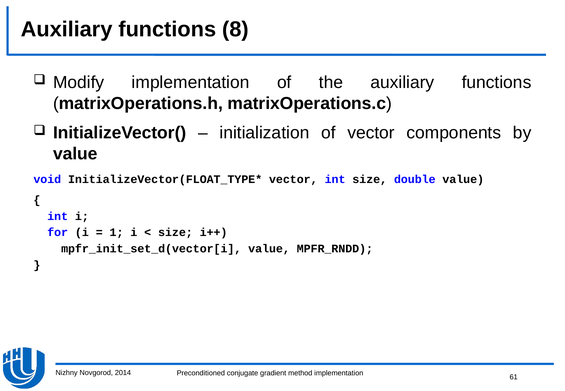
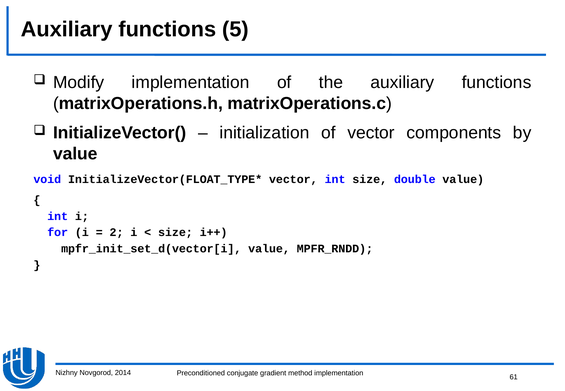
8: 8 -> 5 (235, 29)
1: 1 -> 2 (117, 233)
